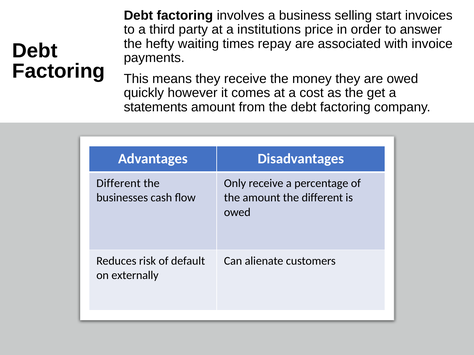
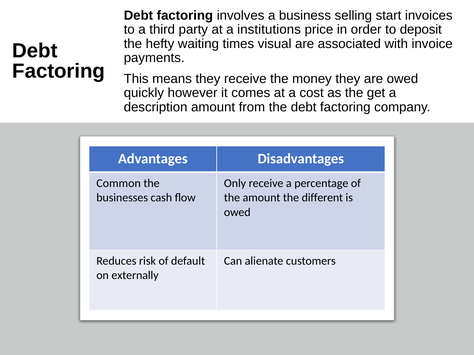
answer: answer -> deposit (421, 30)
repay: repay -> visual (275, 44)
statements: statements -> description (156, 107)
Different: Different -> Common (119, 184)
